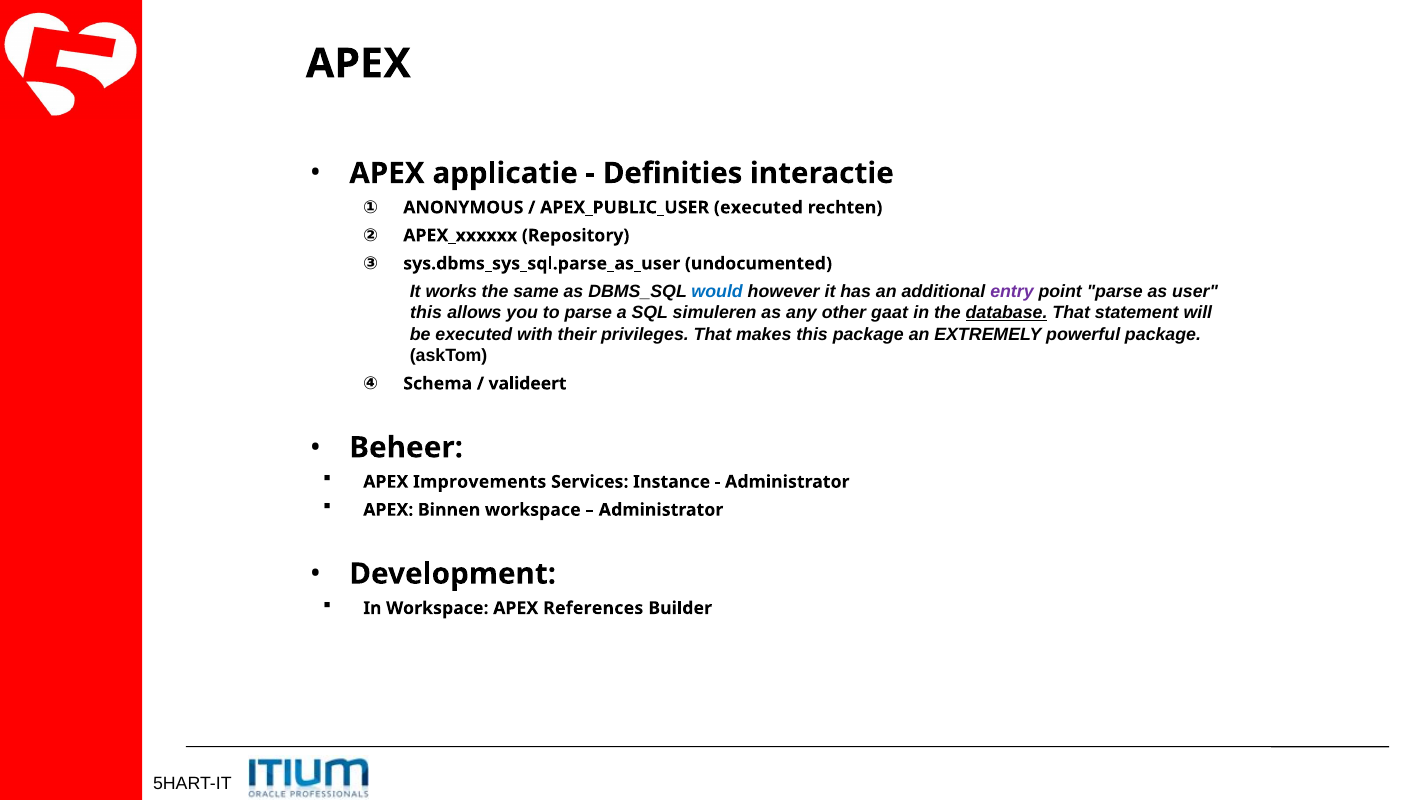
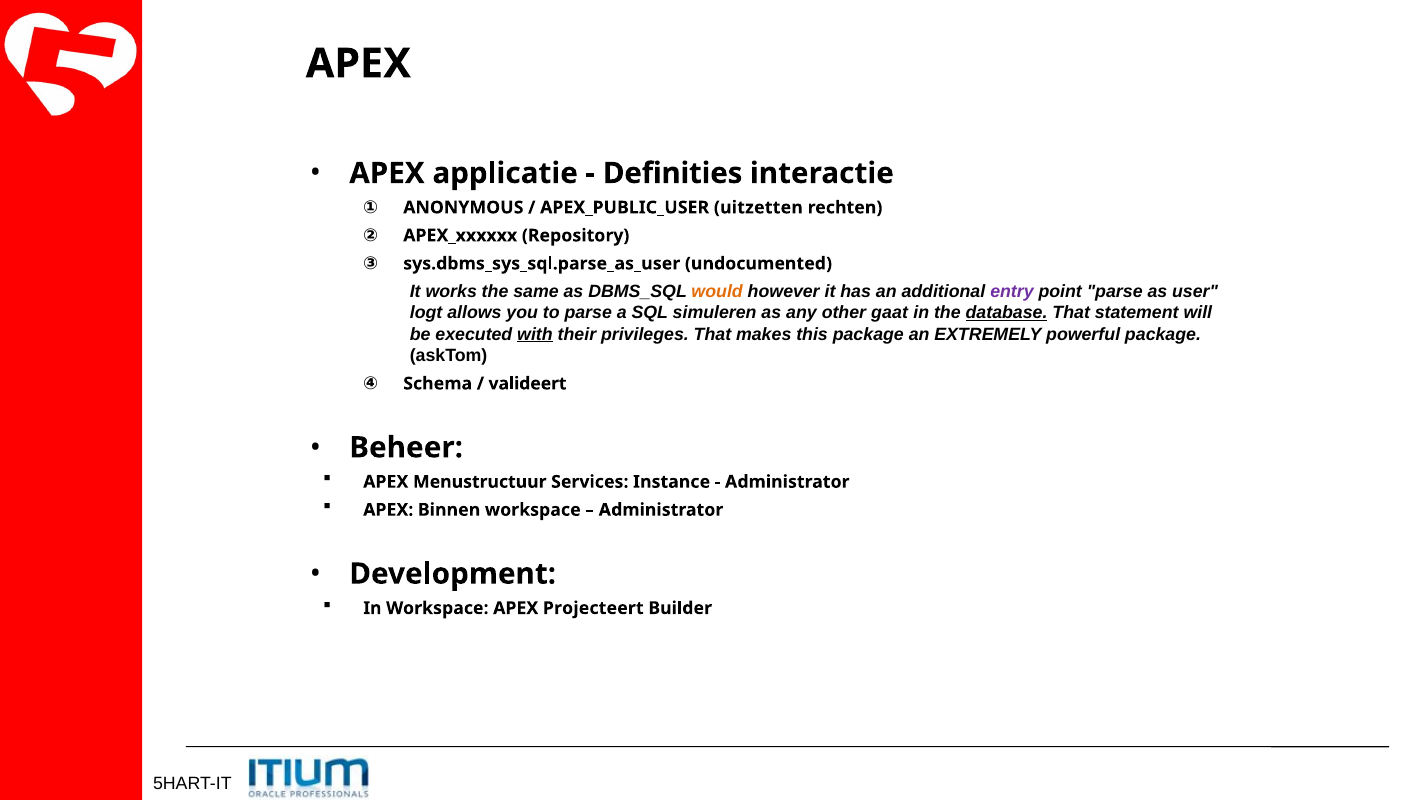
APEX_PUBLIC_USER executed: executed -> uitzetten (758, 208)
would colour: blue -> orange (717, 292)
this: this -> logt (426, 313)
with underline: none -> present (535, 334)
Improvements: Improvements -> Menustructuur (480, 482)
References: References -> Projecteert (593, 608)
